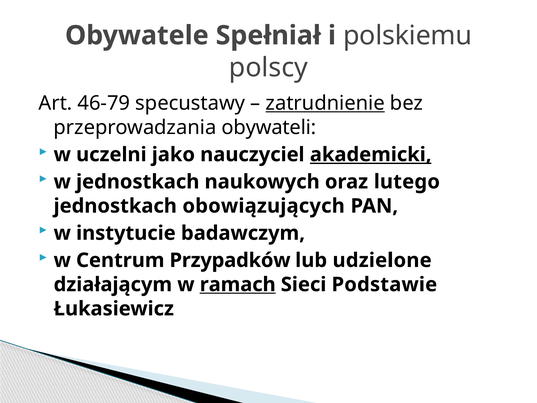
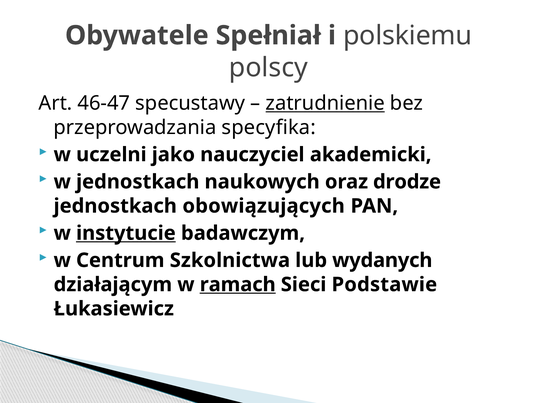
46-79: 46-79 -> 46-47 (104, 103)
obywateli: obywateli -> specyfika (269, 127)
akademicki underline: present -> none (371, 154)
lutego: lutego -> drodze (407, 182)
instytucie underline: none -> present (126, 233)
Przypadków: Przypadków -> Szkolnictwa (230, 260)
udzielone: udzielone -> wydanych (382, 260)
